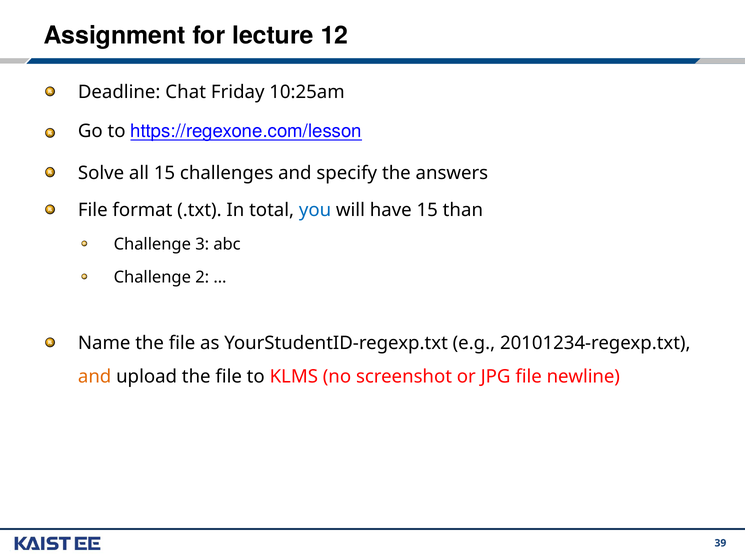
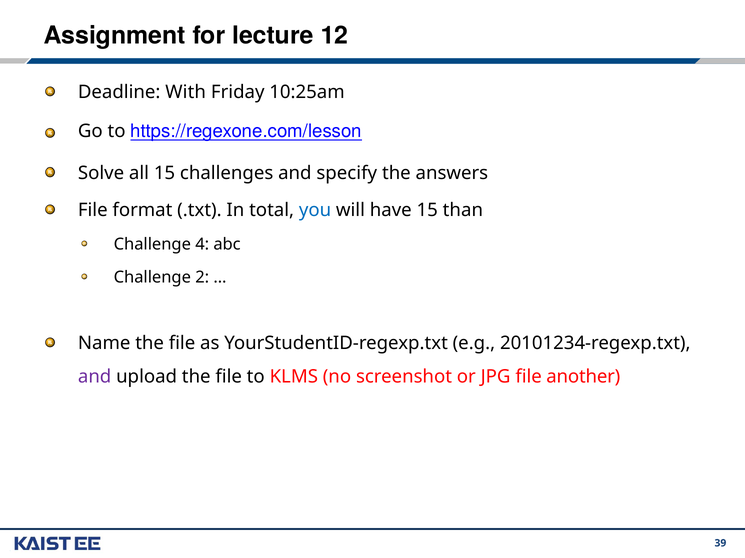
Chat: Chat -> With (186, 92)
3: 3 -> 4 (202, 245)
and colour: orange -> purple (95, 377)
newline: newline -> another (583, 377)
